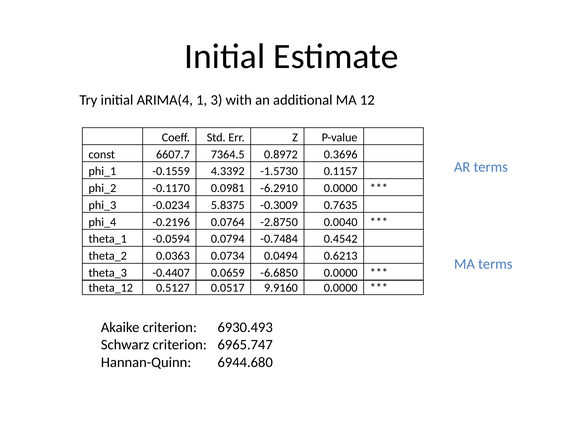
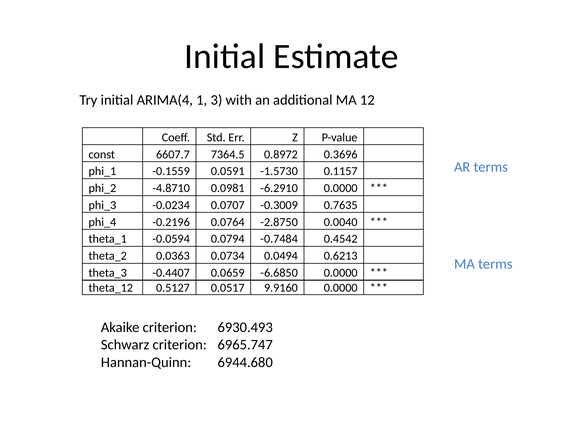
4.3392: 4.3392 -> 0.0591 (228, 171)
-0.1170: -0.1170 -> -4.8710 (171, 188)
5.8375: 5.8375 -> 0.0707 (228, 205)
